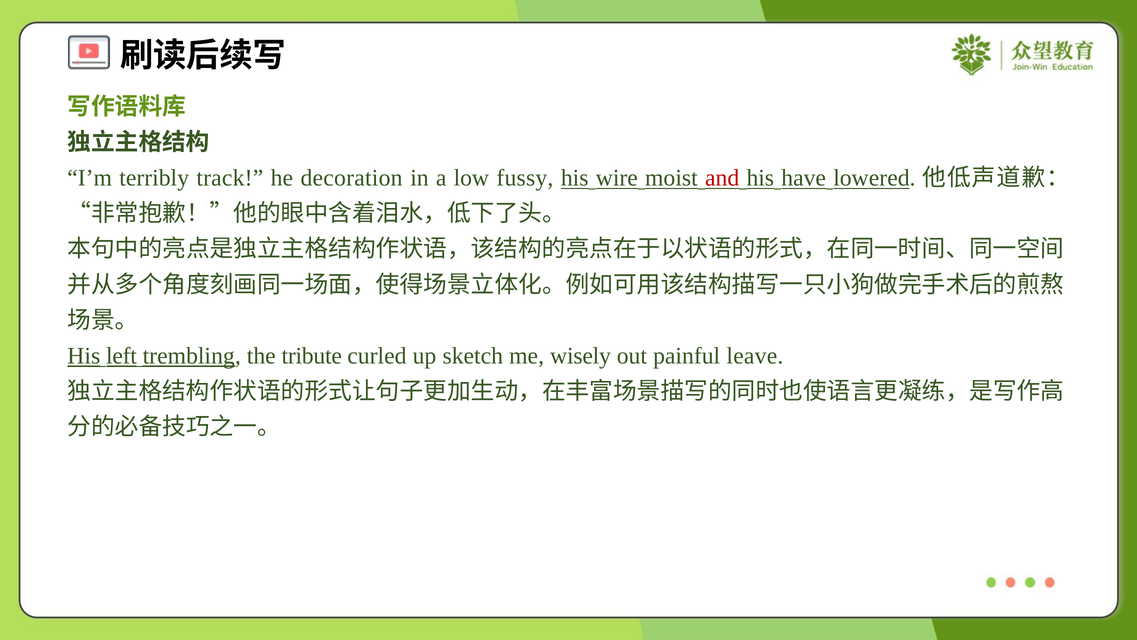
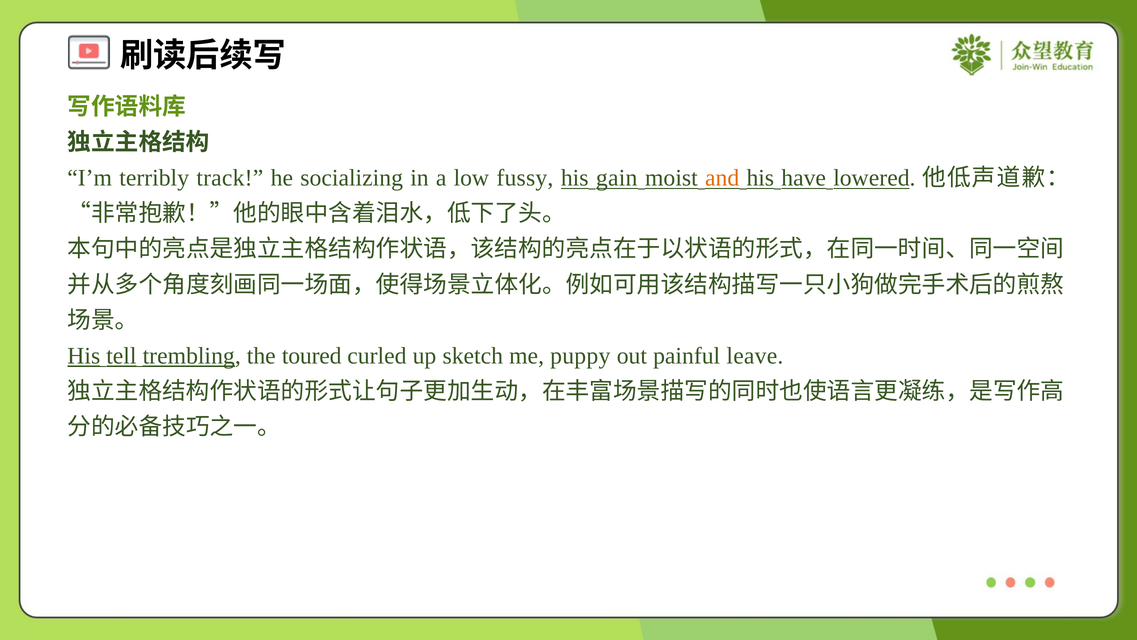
decoration: decoration -> socializing (352, 178)
wire: wire -> gain (617, 178)
and colour: red -> orange (722, 178)
left: left -> tell (121, 356)
tribute: tribute -> toured (312, 356)
wisely: wisely -> puppy (580, 356)
